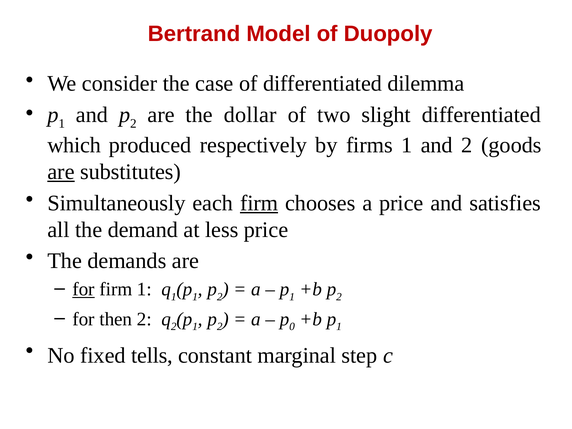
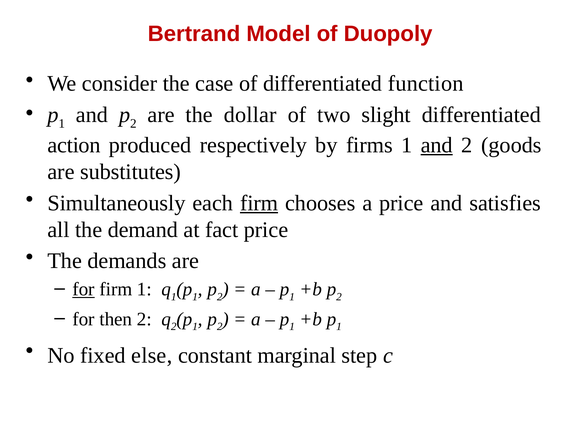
dilemma: dilemma -> function (426, 84)
which: which -> action (74, 145)
and underline: none -> present (437, 145)
are underline: present -> none (61, 172)
less: less -> fact (222, 230)
0: 0 -> 1 (292, 327)
tells: tells -> else (152, 356)
